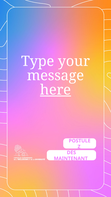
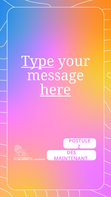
Type underline: none -> present (38, 61)
